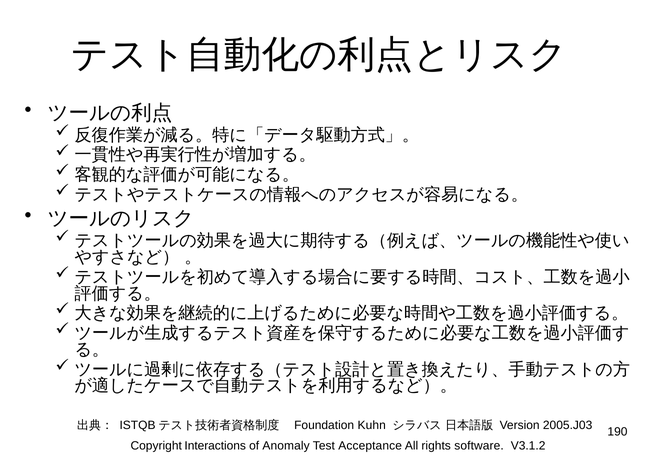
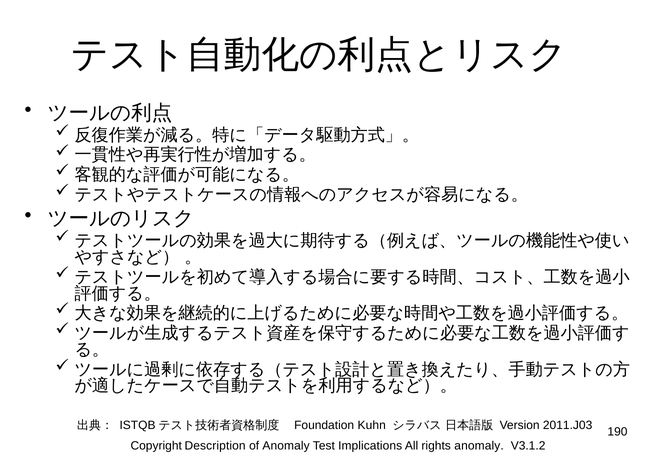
2005.J03: 2005.J03 -> 2011.J03 (568, 425)
Interactions: Interactions -> Description (215, 446)
Acceptance: Acceptance -> Implications (370, 446)
rights software: software -> anomaly (479, 446)
